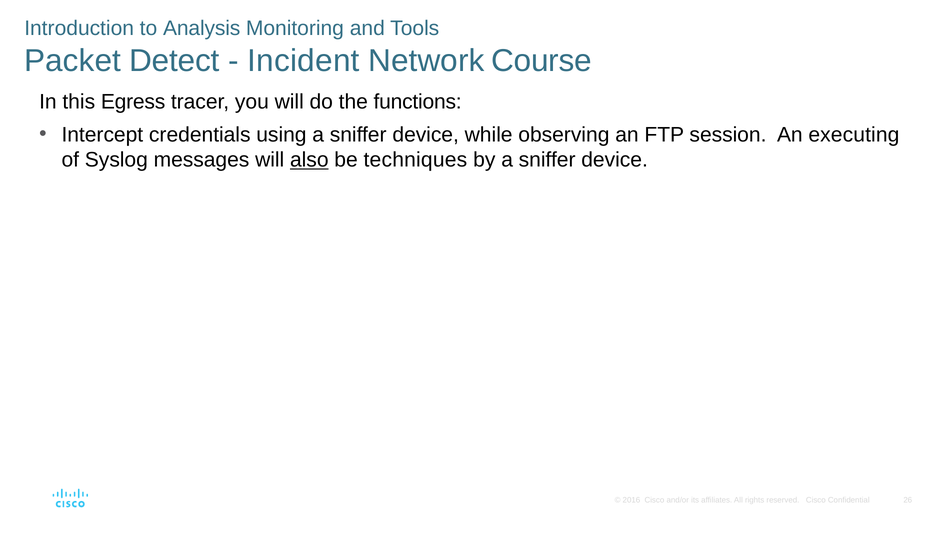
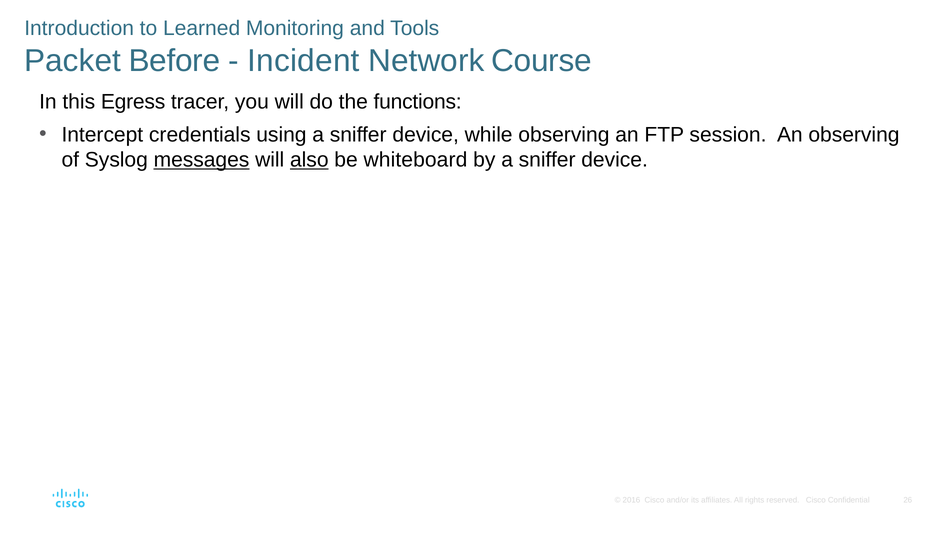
Analysis: Analysis -> Learned (202, 28)
Detect: Detect -> Before (174, 61)
An executing: executing -> observing (854, 135)
messages underline: none -> present (202, 160)
techniques: techniques -> whiteboard (415, 160)
